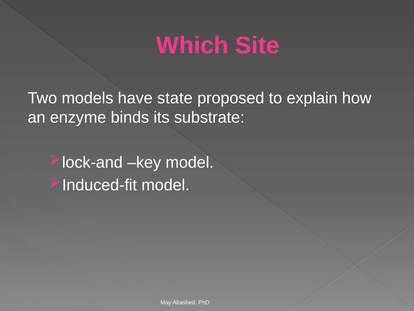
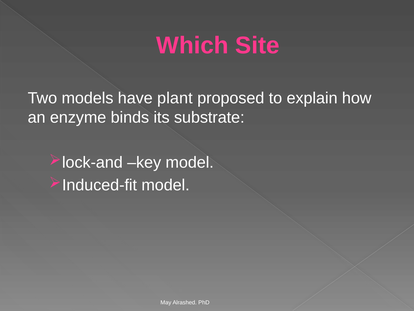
state: state -> plant (175, 98)
